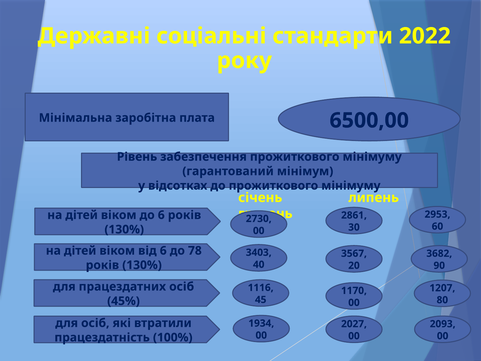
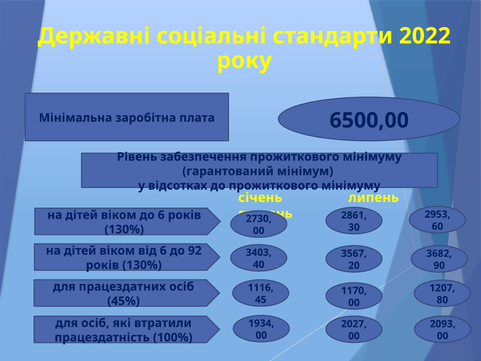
78: 78 -> 92 (195, 250)
